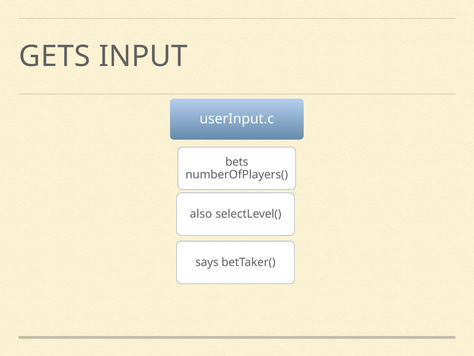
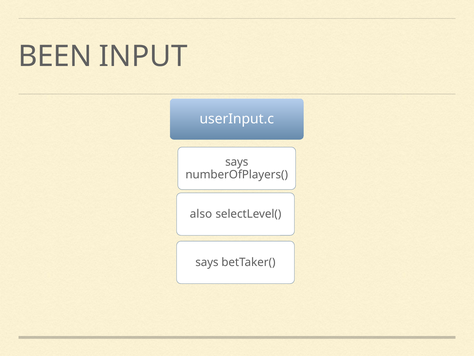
GETS: GETS -> BEEN (55, 56)
bets: bets -> says (237, 162)
